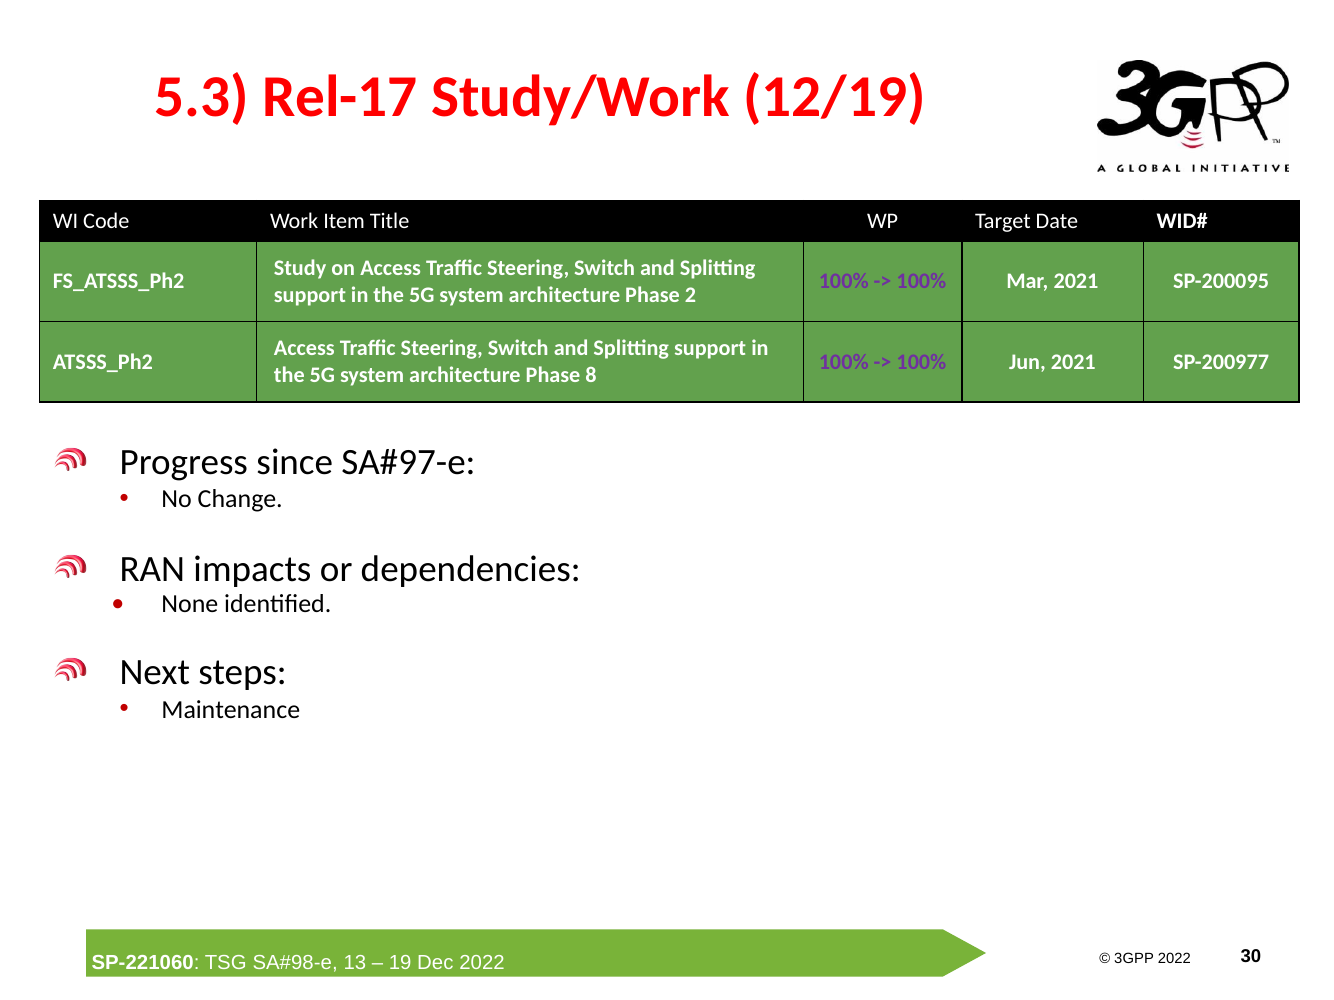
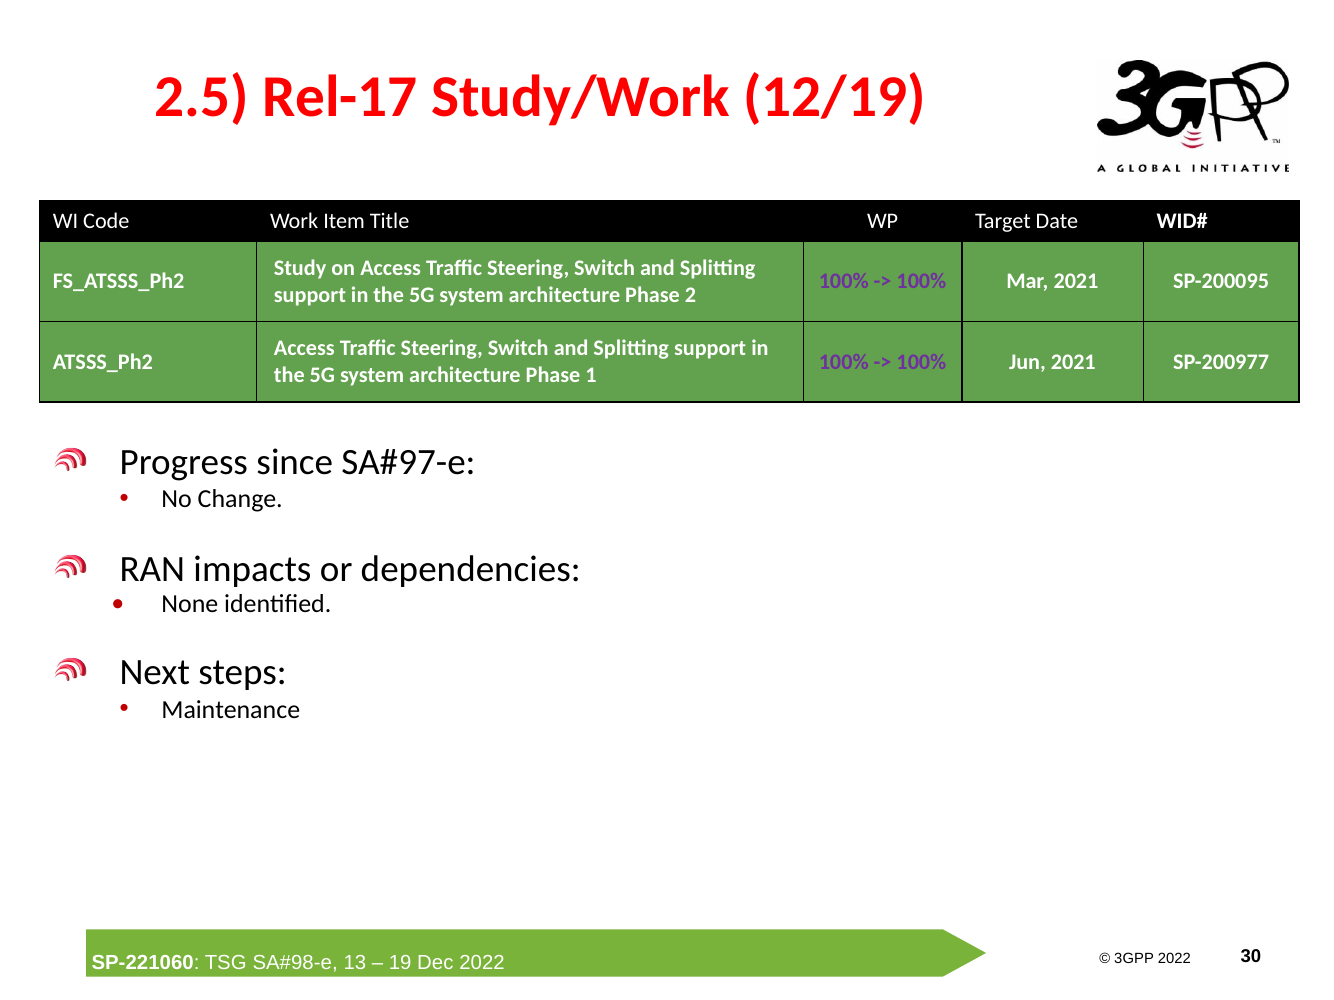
5.3: 5.3 -> 2.5 (202, 97)
8: 8 -> 1 (591, 376)
